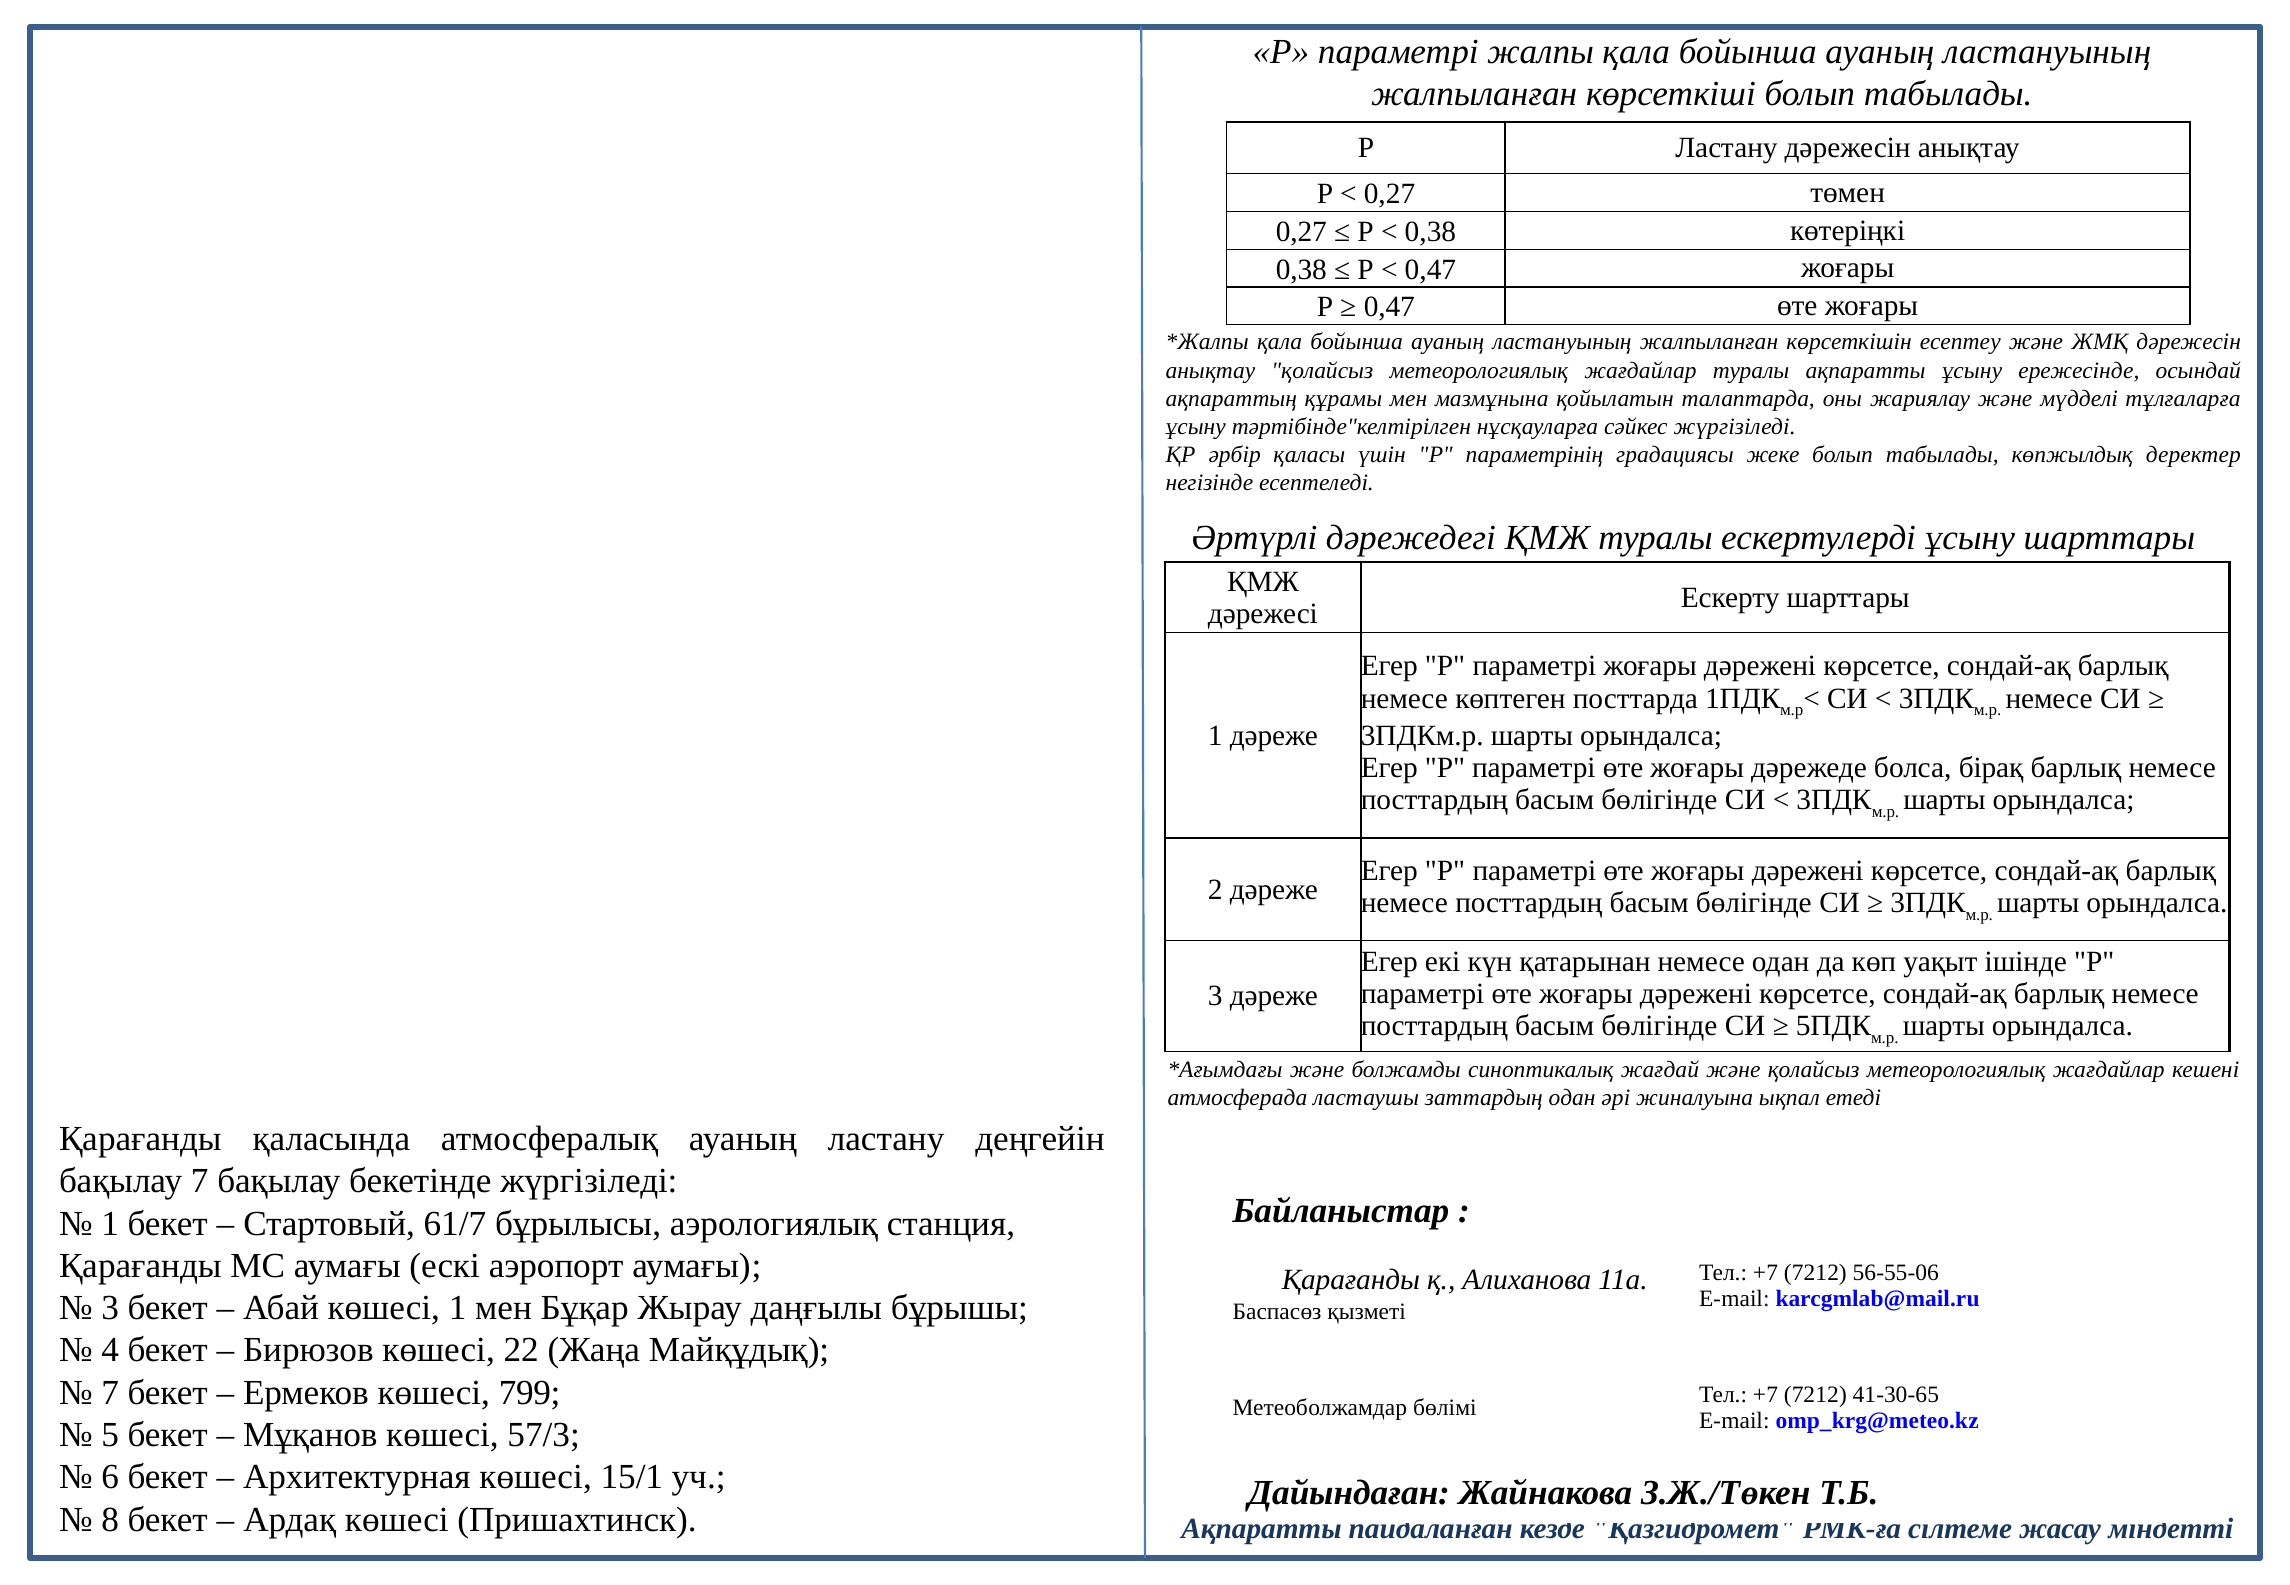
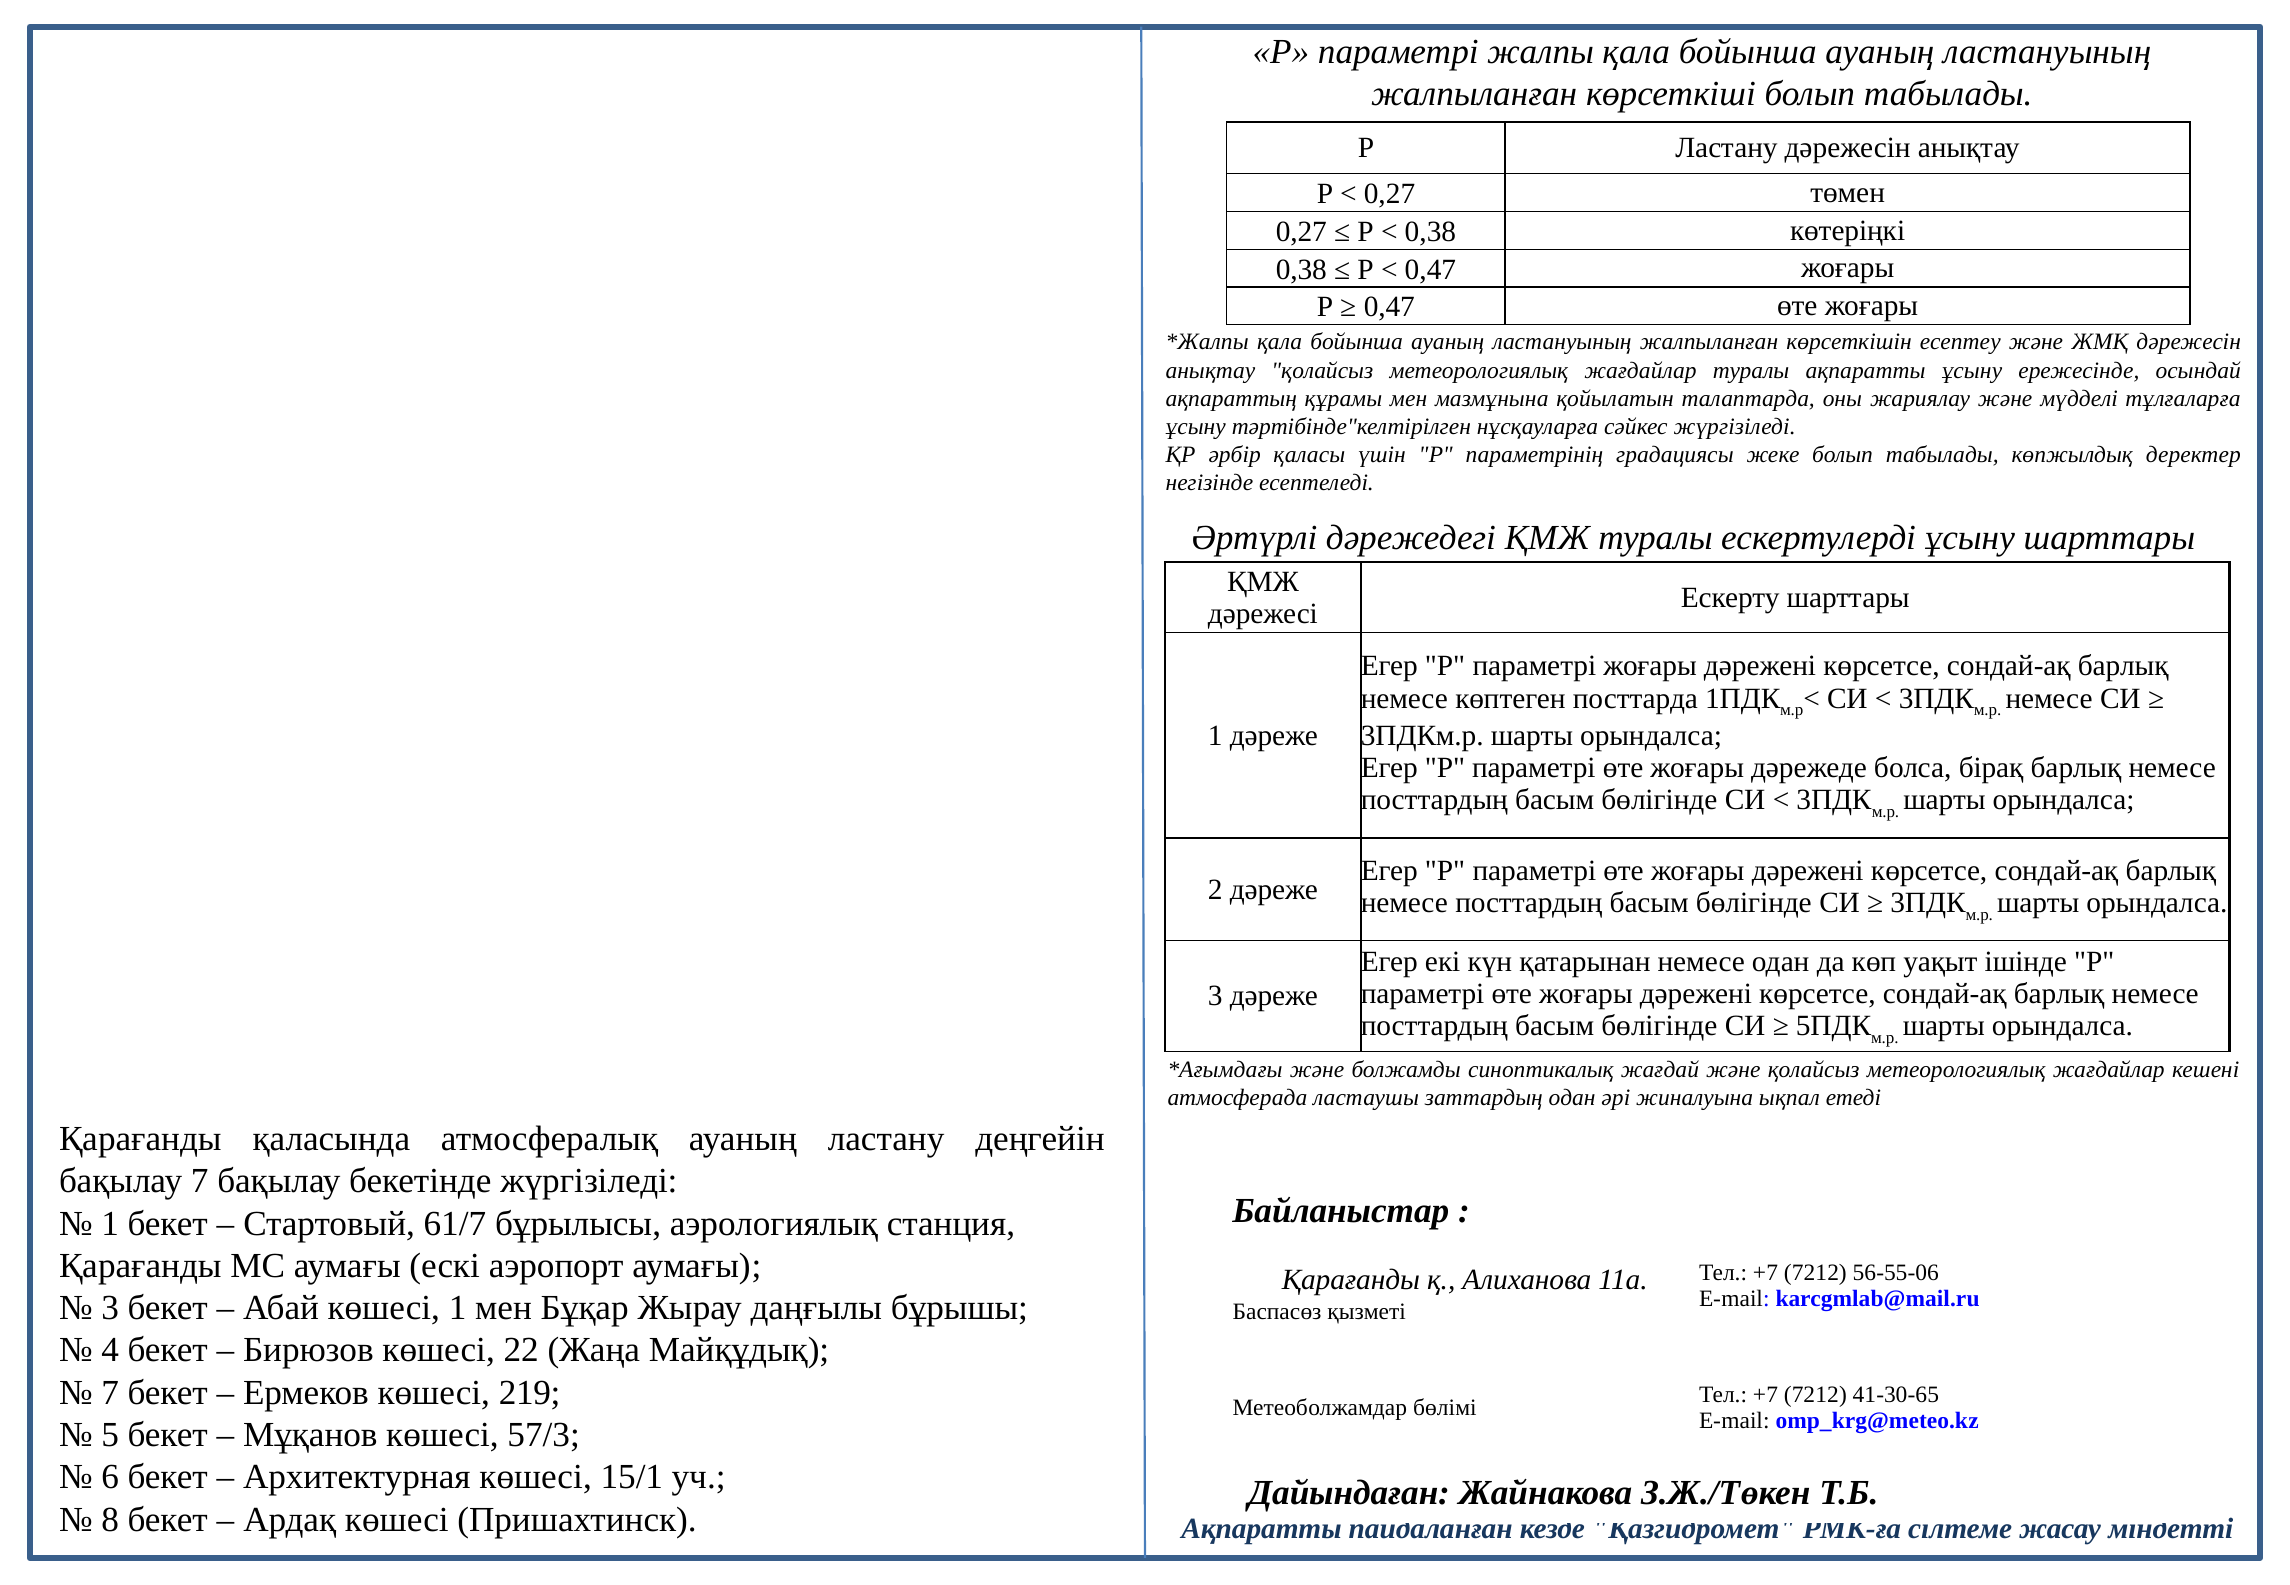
799: 799 -> 219 (530, 1393)
